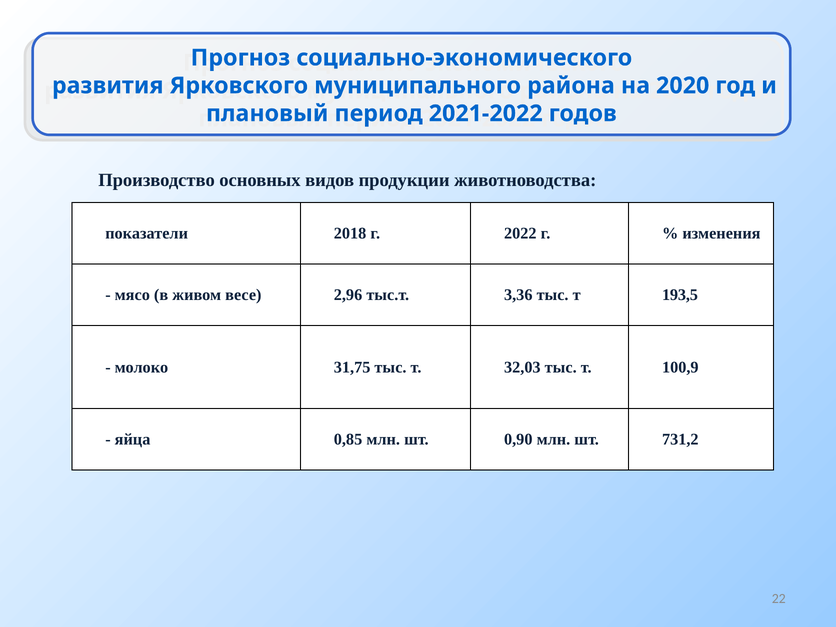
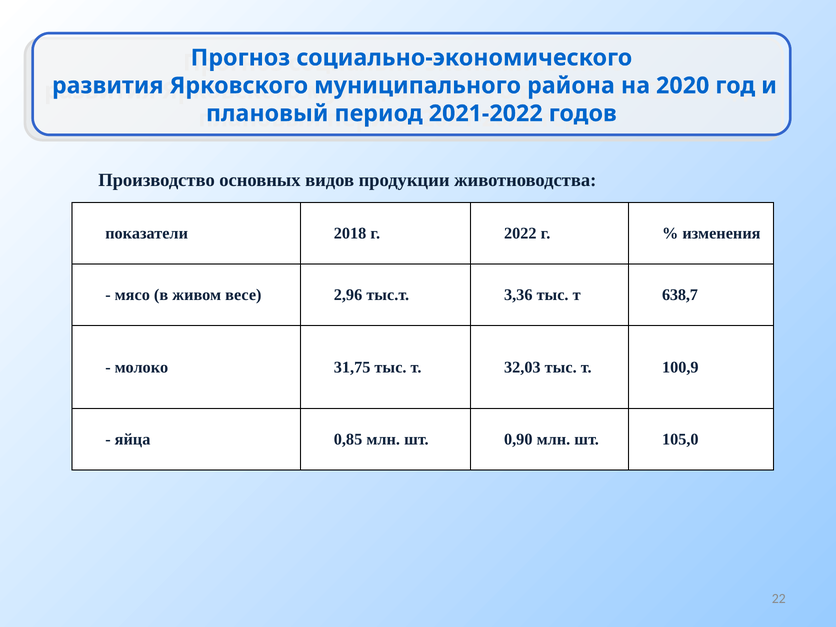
193,5: 193,5 -> 638,7 (680, 295)
731,2: 731,2 -> 105,0 (680, 440)
